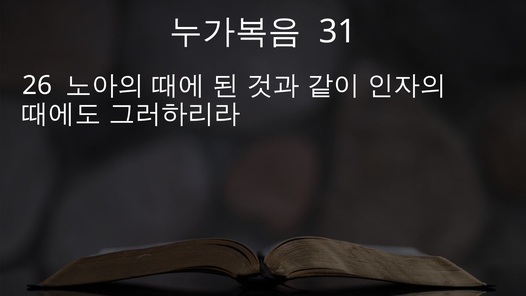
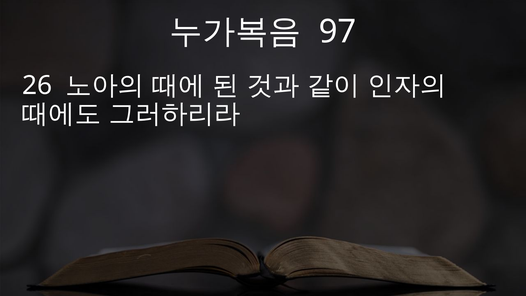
31: 31 -> 97 (338, 32)
